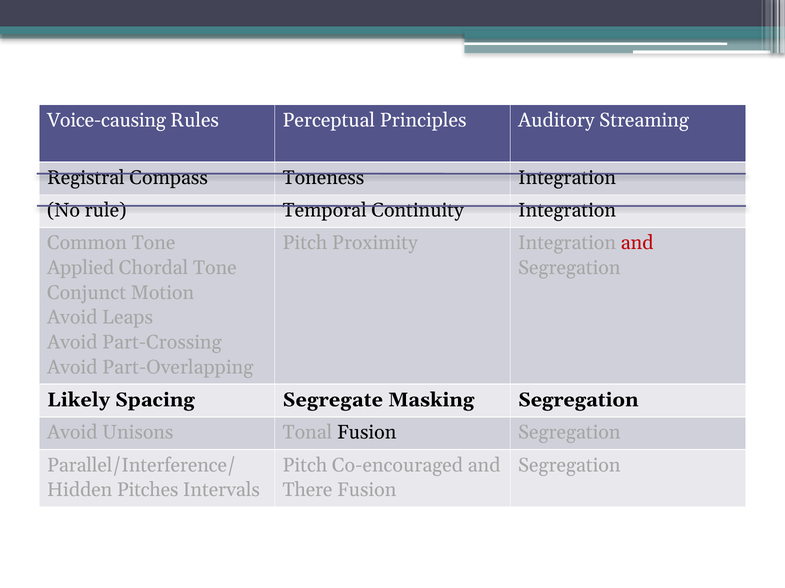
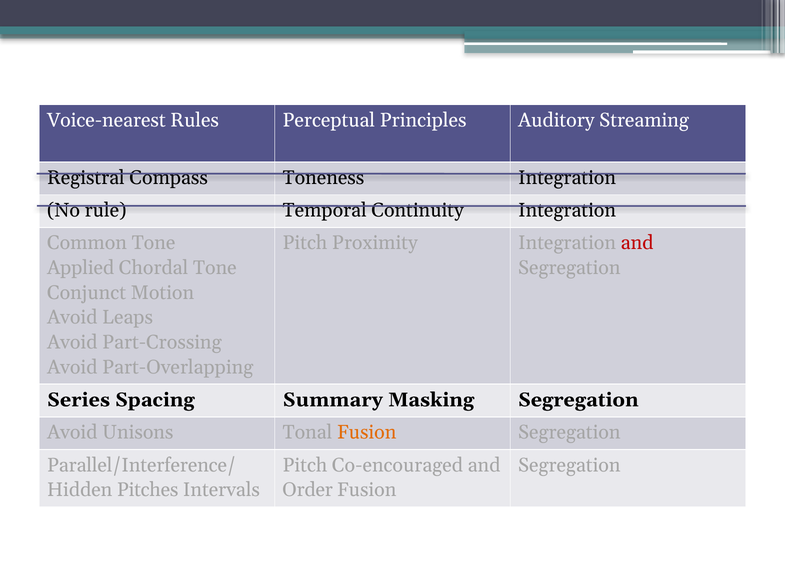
Voice-causing: Voice-causing -> Voice-nearest (106, 120)
Likely: Likely -> Series (79, 400)
Spacing Segregate: Segregate -> Summary (333, 400)
Fusion colour: black -> orange (367, 433)
There: There -> Order (308, 491)
